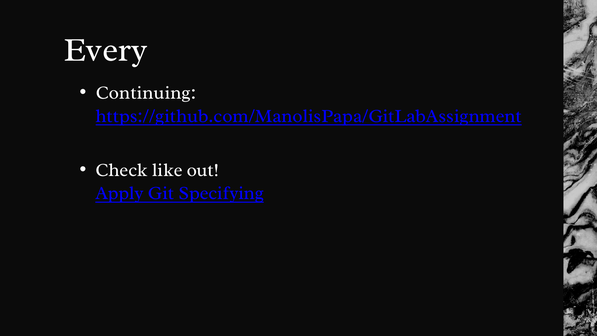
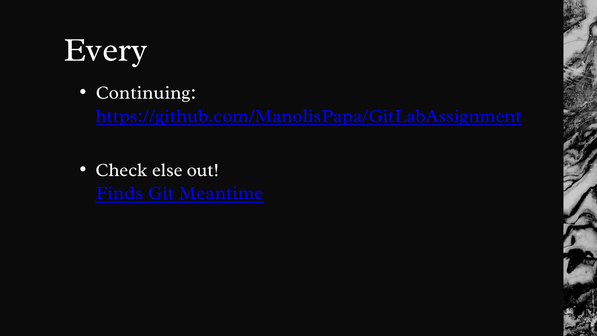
like: like -> else (167, 170)
Apply: Apply -> Finds (119, 193)
Specifying: Specifying -> Meantime (221, 193)
